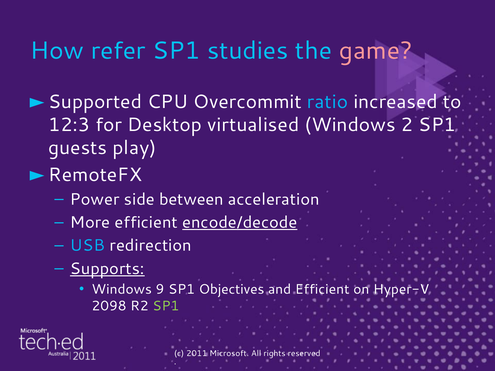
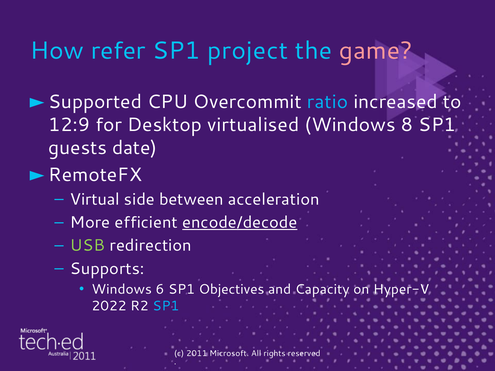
studies: studies -> project (248, 51)
12:3: 12:3 -> 12:9 (69, 125)
2: 2 -> 8 (407, 125)
play: play -> date (135, 148)
Power: Power -> Virtual (95, 200)
USB colour: light blue -> light green (87, 246)
Supports underline: present -> none (107, 269)
9: 9 -> 6 (160, 290)
and Efficient: Efficient -> Capacity (322, 290)
2098: 2098 -> 2022 (109, 306)
SP1 colour: light green -> light blue (166, 306)
